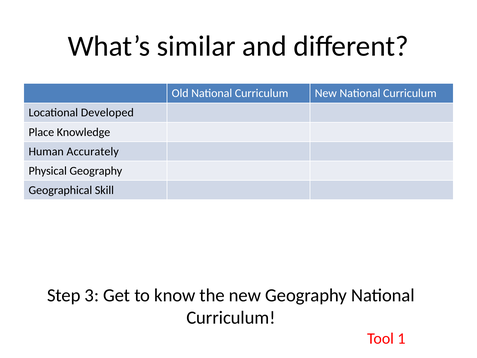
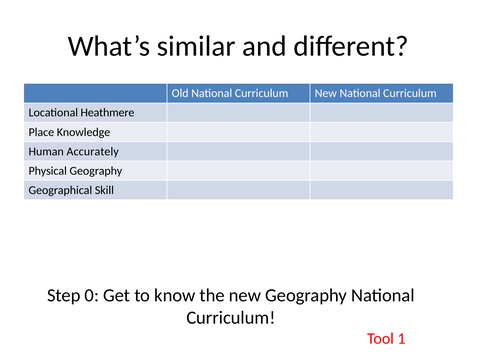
Developed: Developed -> Heathmere (107, 113)
3: 3 -> 0 (92, 295)
